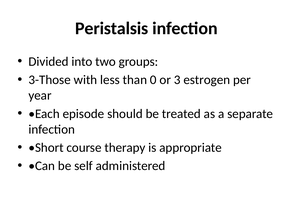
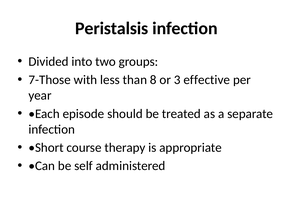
3-Those: 3-Those -> 7-Those (50, 80)
0: 0 -> 8 (153, 80)
estrogen: estrogen -> effective (207, 80)
